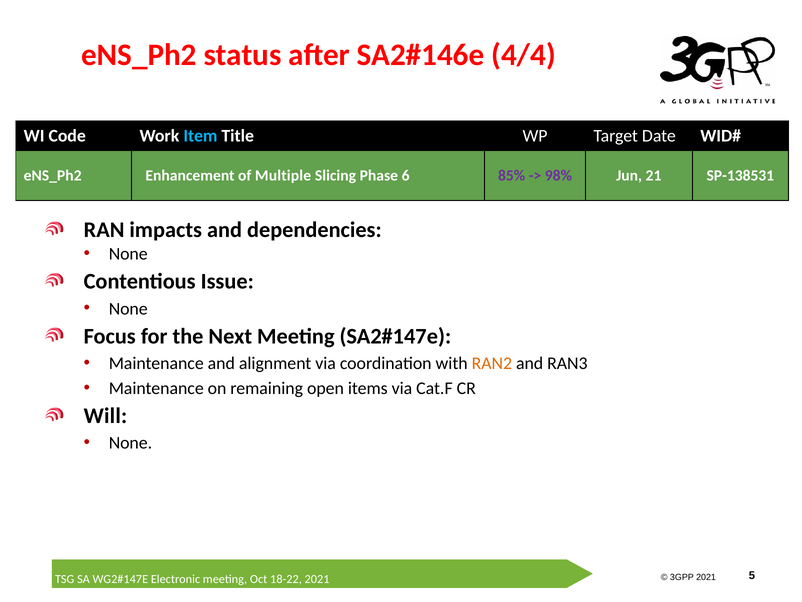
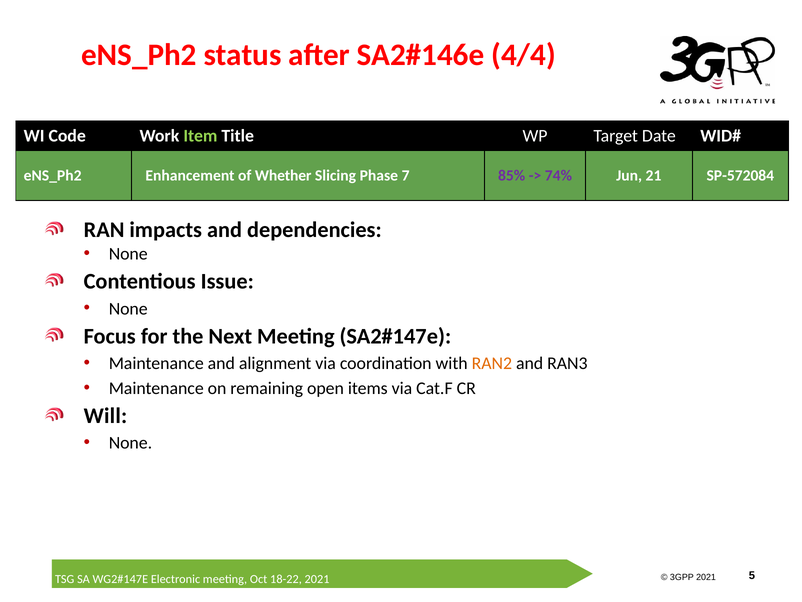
Item colour: light blue -> light green (200, 136)
Multiple: Multiple -> Whether (283, 176)
6: 6 -> 7 (406, 176)
98%: 98% -> 74% (558, 176)
SP-138531: SP-138531 -> SP-572084 (740, 176)
